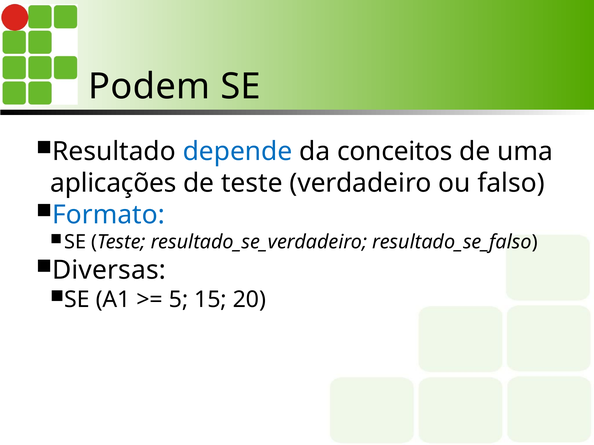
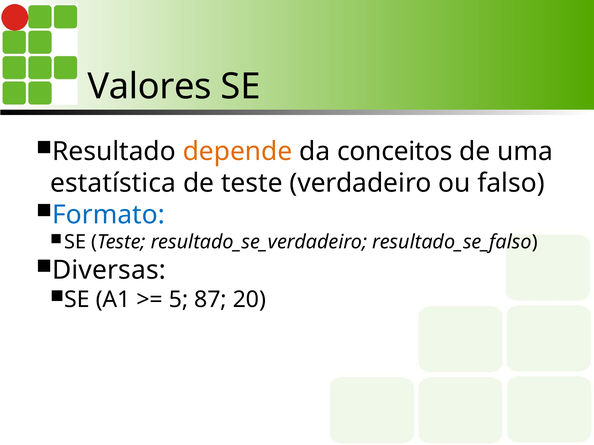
Podem: Podem -> Valores (149, 87)
depende colour: blue -> orange (238, 152)
aplicações: aplicações -> estatística (113, 183)
15: 15 -> 87 (211, 300)
